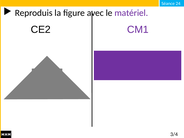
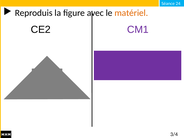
matériel colour: purple -> orange (131, 13)
